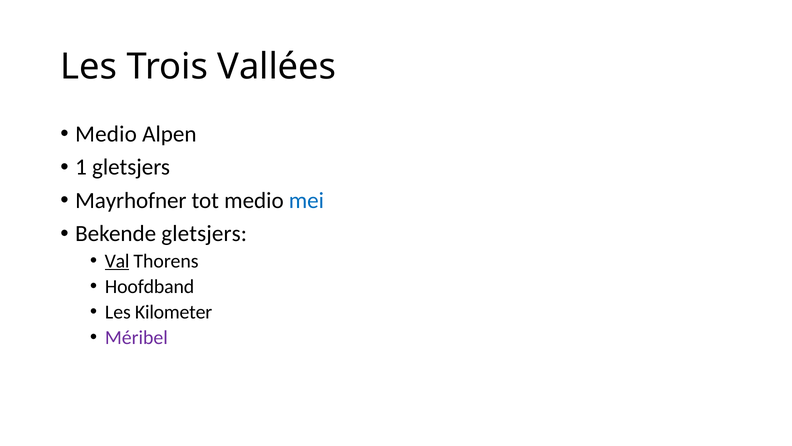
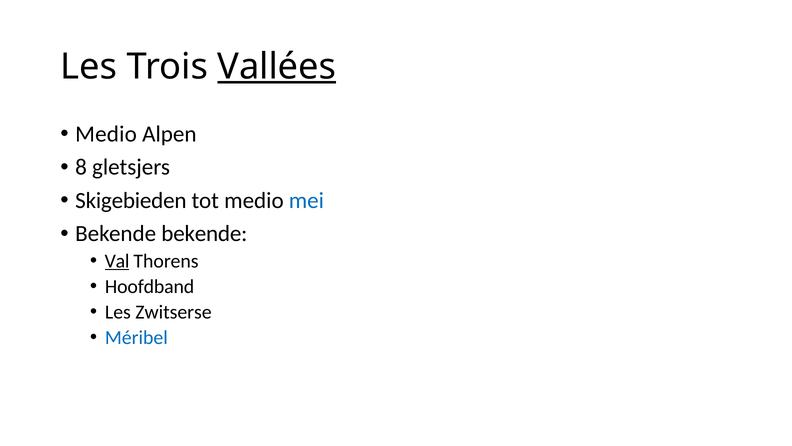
Vallées underline: none -> present (277, 67)
1: 1 -> 8 (81, 167)
Mayrhofner: Mayrhofner -> Skigebieden (131, 200)
Bekende gletsjers: gletsjers -> bekende (204, 234)
Kilometer: Kilometer -> Zwitserse (173, 312)
Méribel colour: purple -> blue (136, 337)
